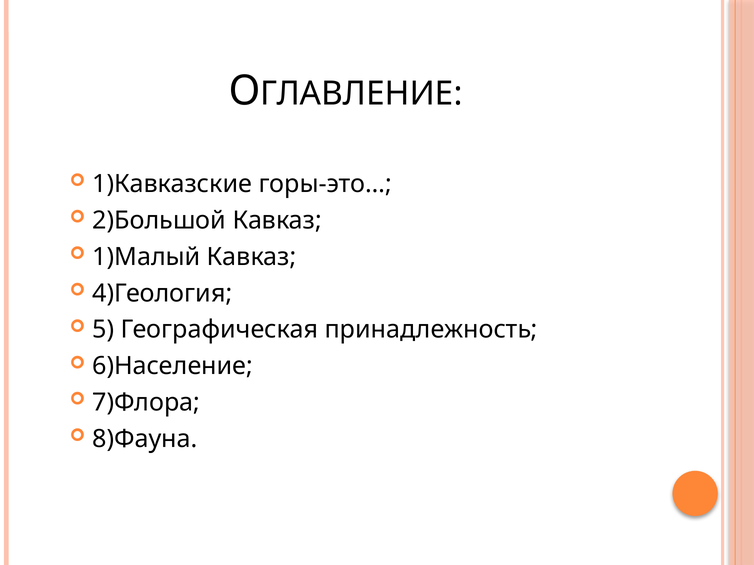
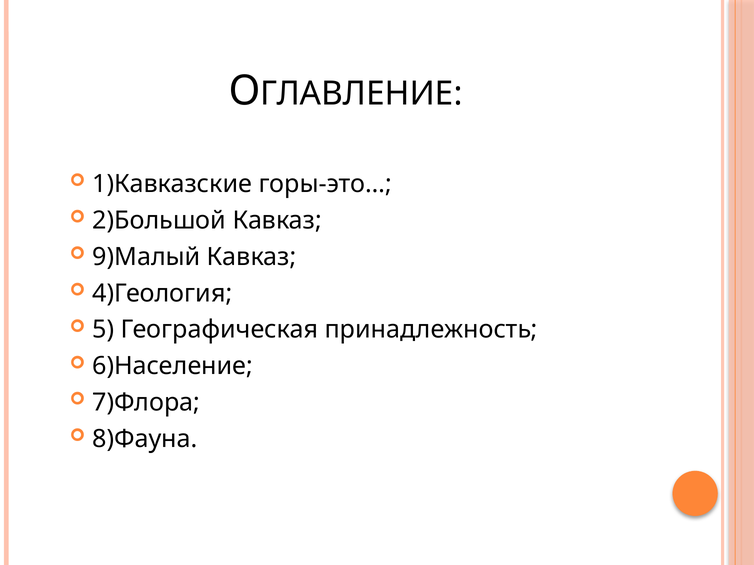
1)Малый: 1)Малый -> 9)Малый (146, 257)
